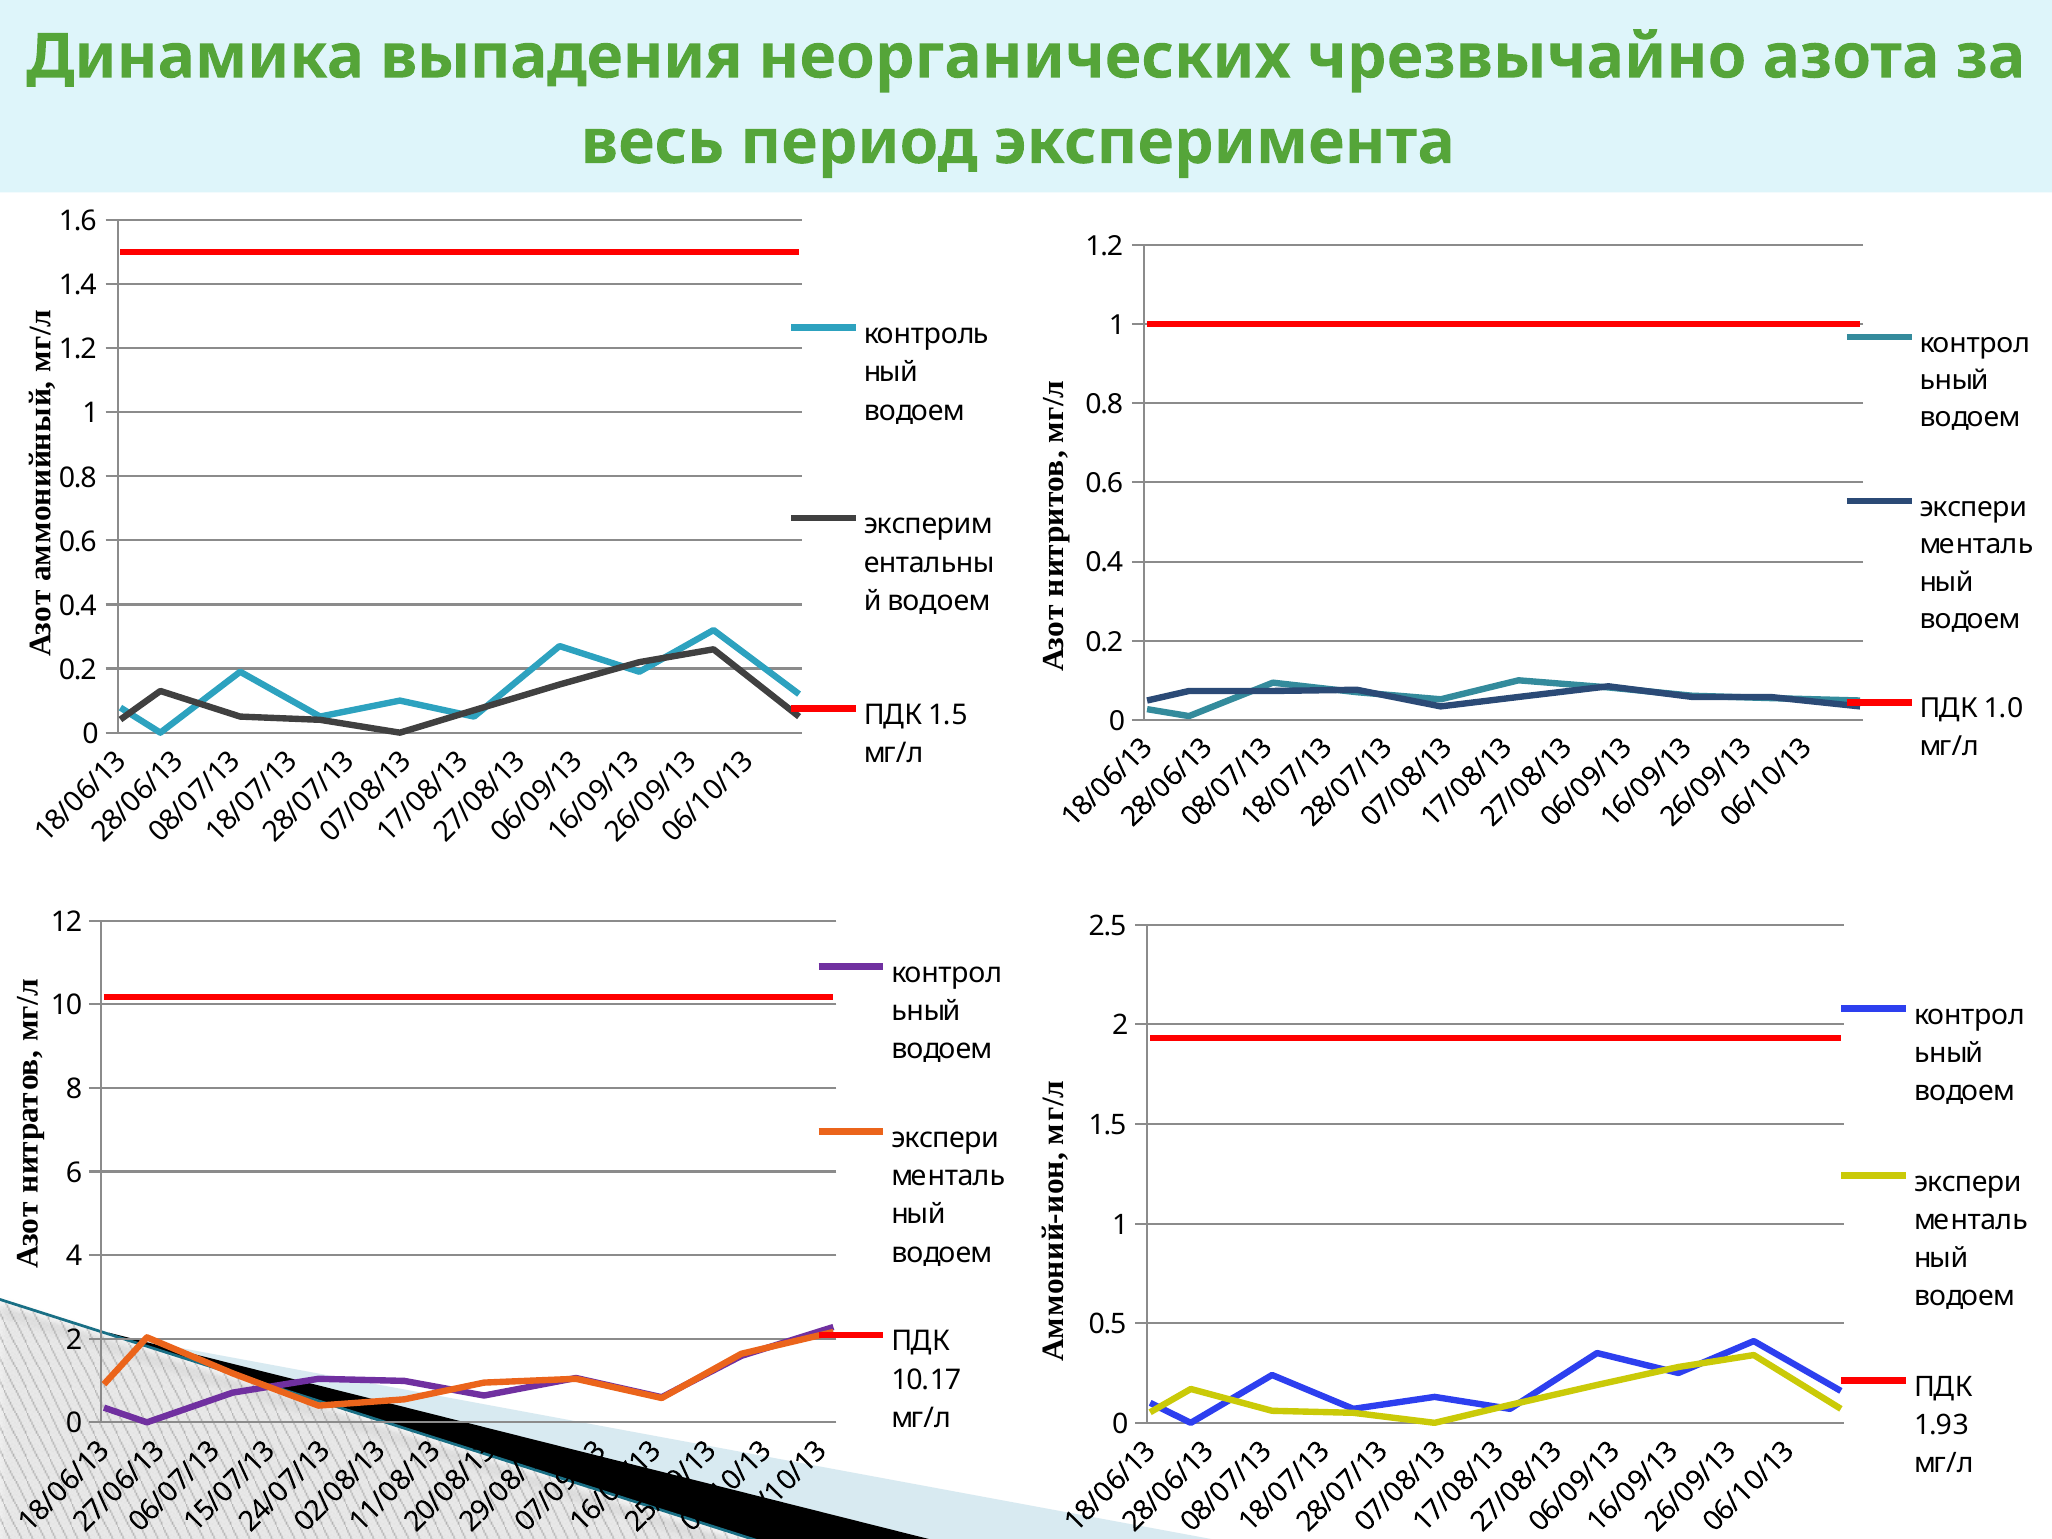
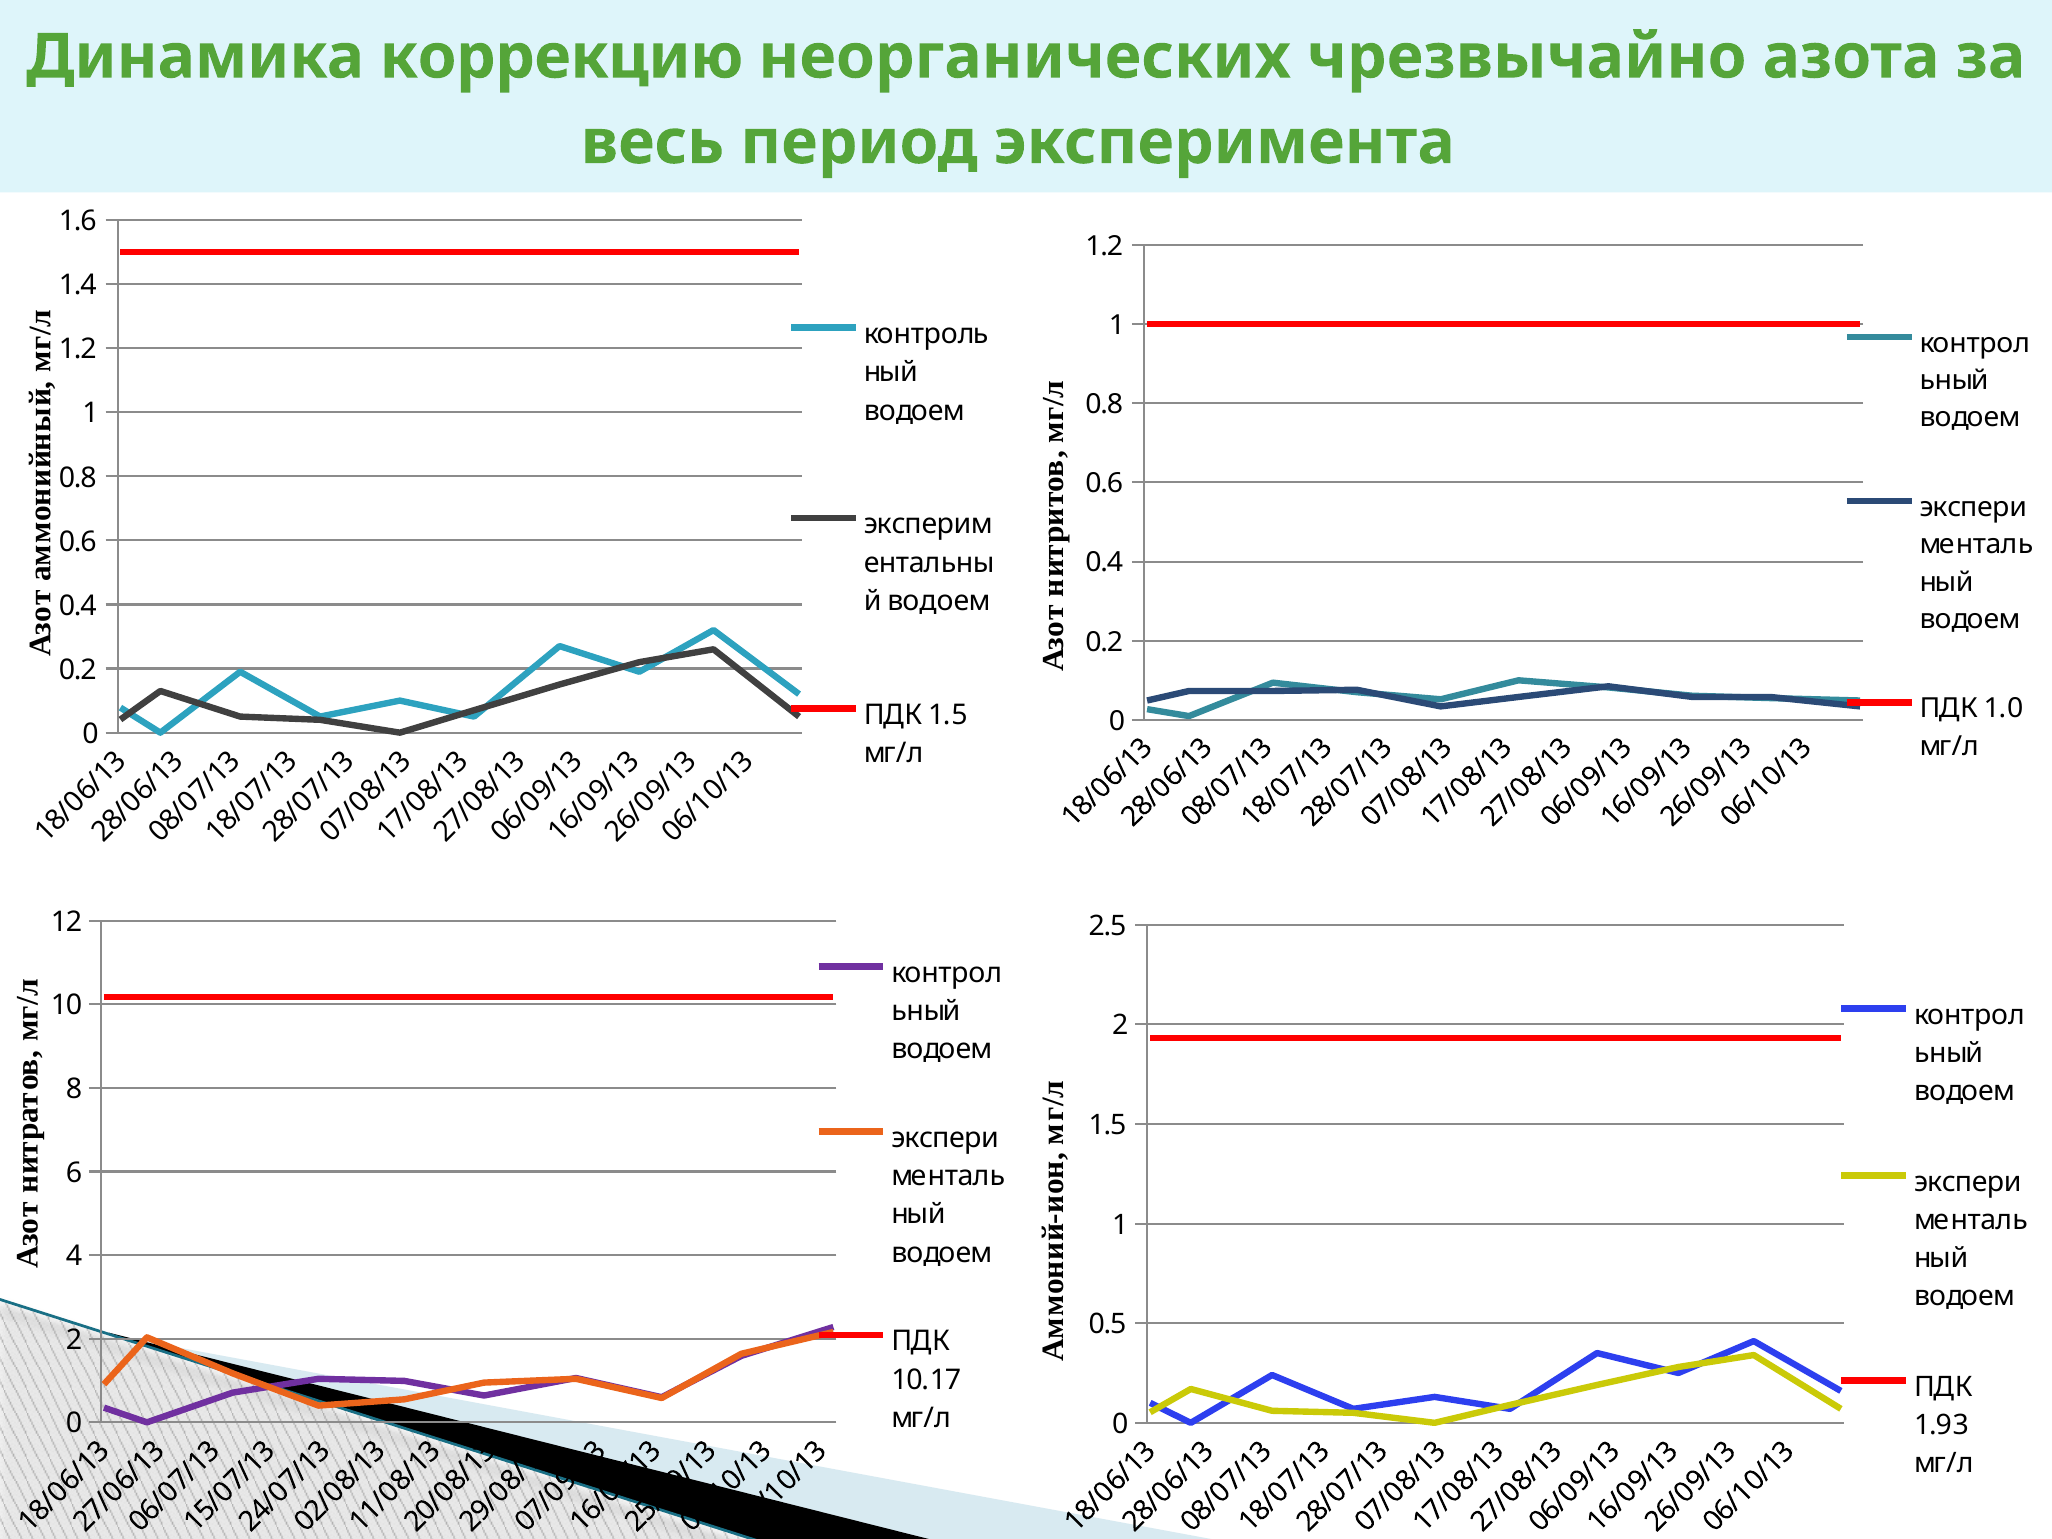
выпадения: выпадения -> коррекцию (562, 57)
